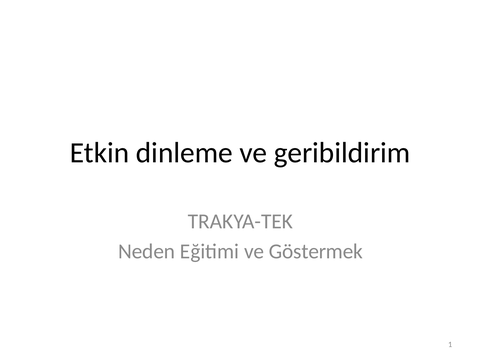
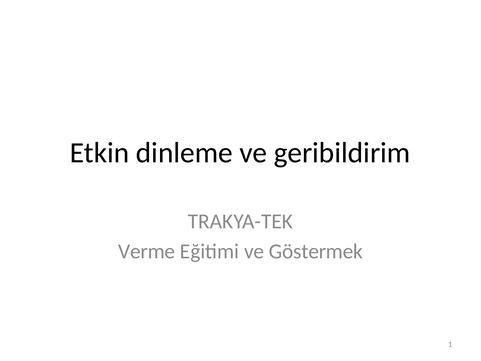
Neden: Neden -> Verme (147, 251)
